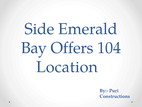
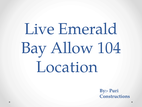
Side: Side -> Live (39, 29)
Offers: Offers -> Allow (72, 48)
